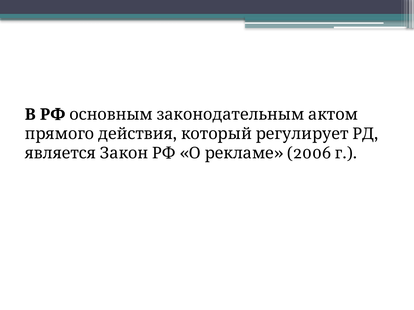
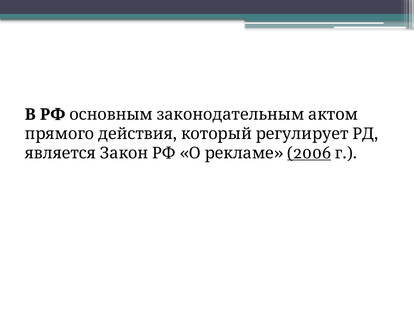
2006 underline: none -> present (309, 153)
